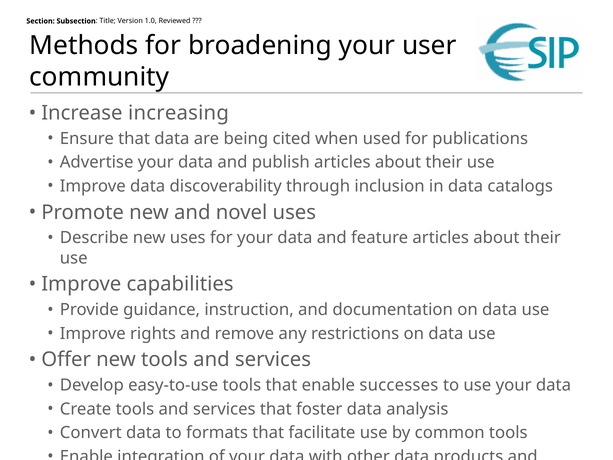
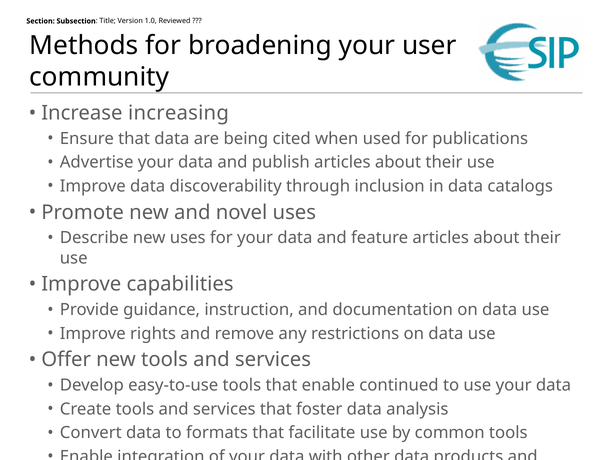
successes: successes -> continued (399, 385)
